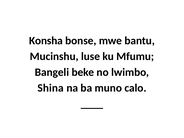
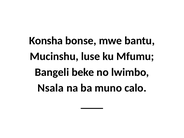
Shina: Shina -> Nsala (51, 88)
